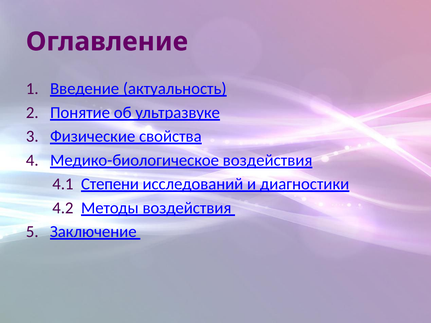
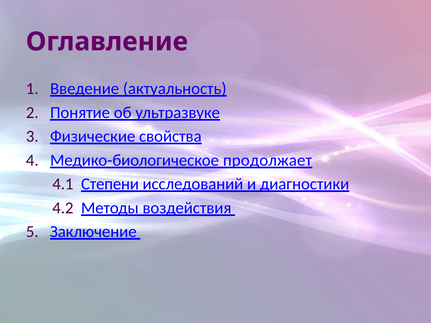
Медико-биологическое воздействия: воздействия -> продолжает (268, 160)
